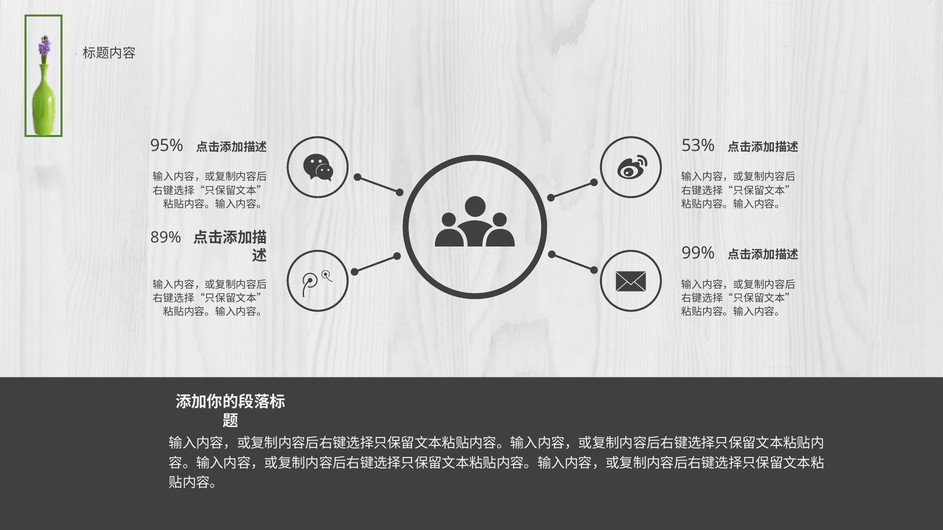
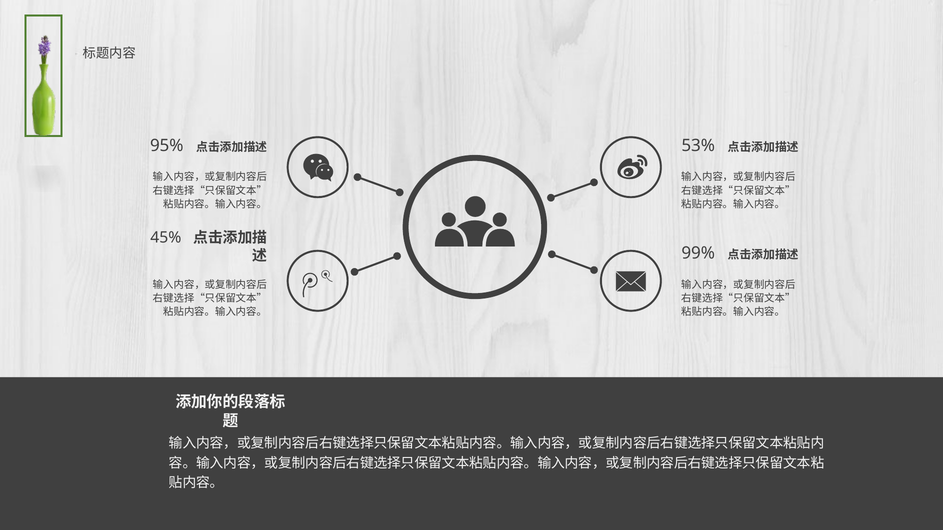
89%: 89% -> 45% (166, 238)
